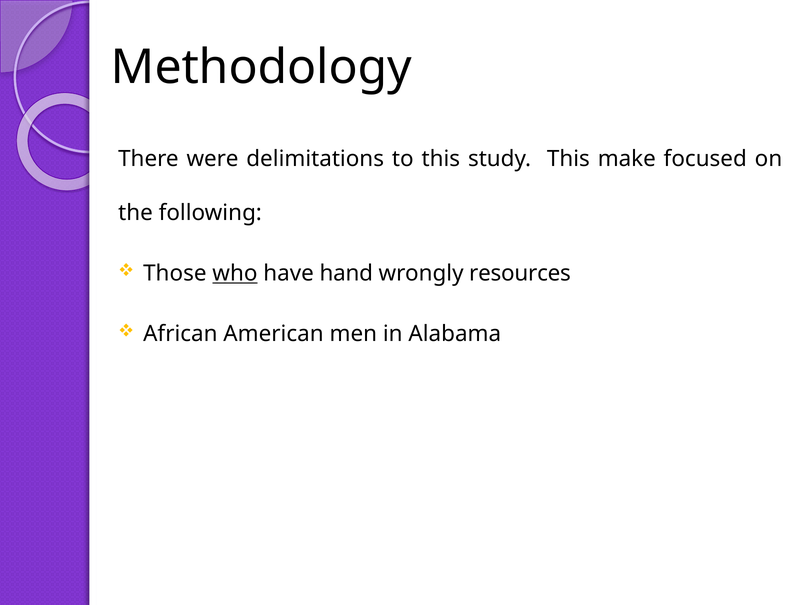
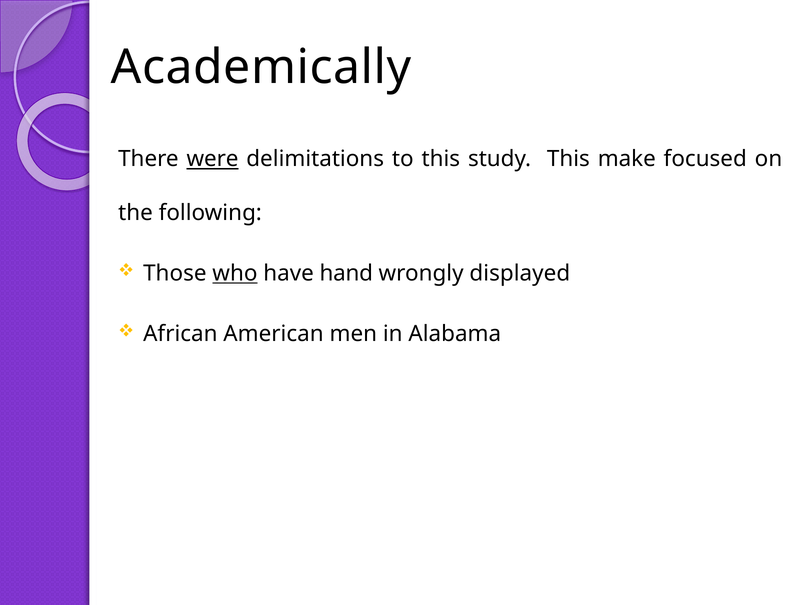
Methodology: Methodology -> Academically (261, 67)
were underline: none -> present (213, 159)
resources: resources -> displayed (520, 273)
